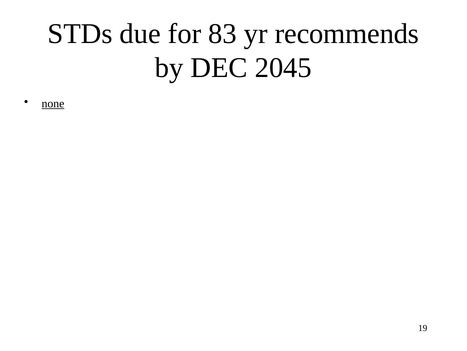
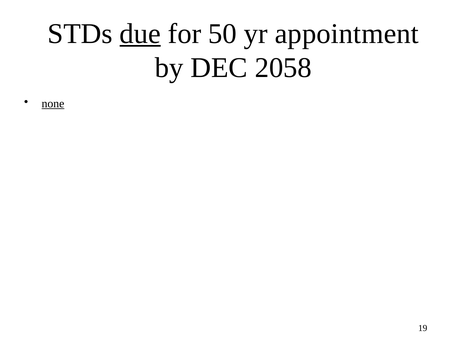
due underline: none -> present (140, 34)
83: 83 -> 50 (223, 34)
recommends: recommends -> appointment (347, 34)
2045: 2045 -> 2058 (283, 68)
